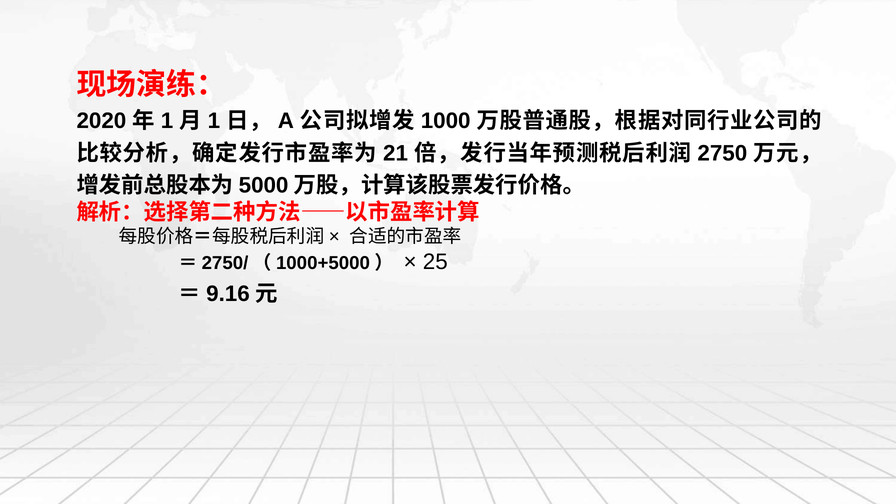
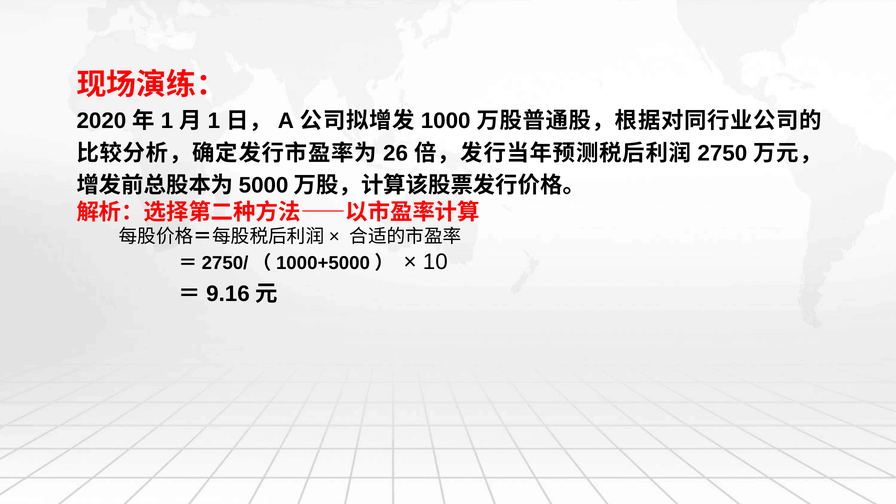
21: 21 -> 26 (396, 153)
25: 25 -> 10 (435, 262)
